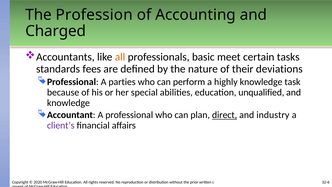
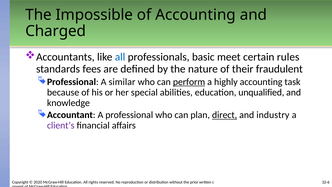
Profession: Profession -> Impossible (94, 15)
all colour: orange -> blue (120, 57)
tasks: tasks -> rules (288, 57)
deviations: deviations -> fraudulent (279, 69)
parties: parties -> similar (122, 82)
perform underline: none -> present (189, 82)
highly knowledge: knowledge -> accounting (261, 82)
